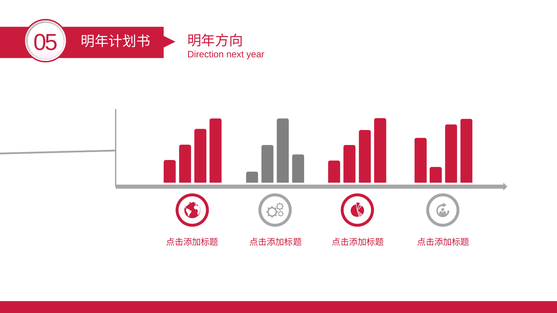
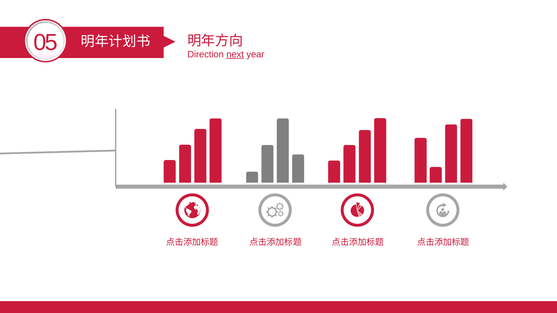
next underline: none -> present (235, 54)
